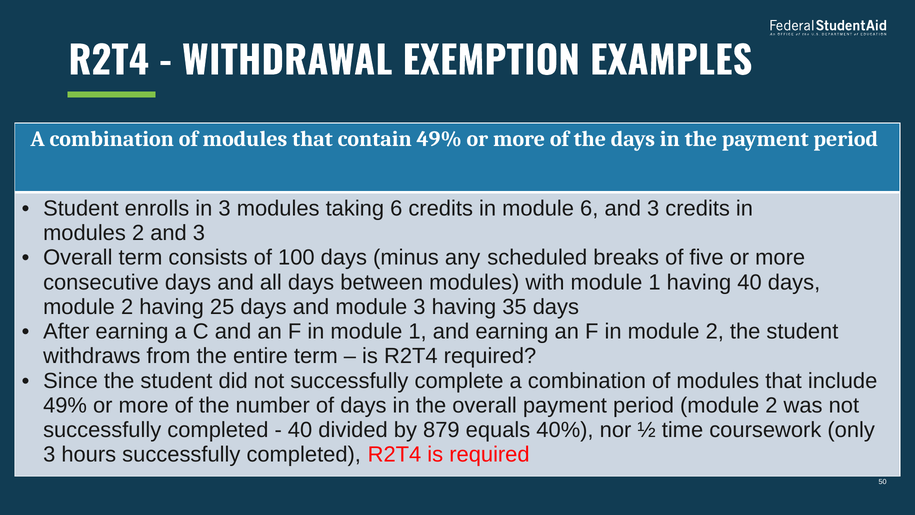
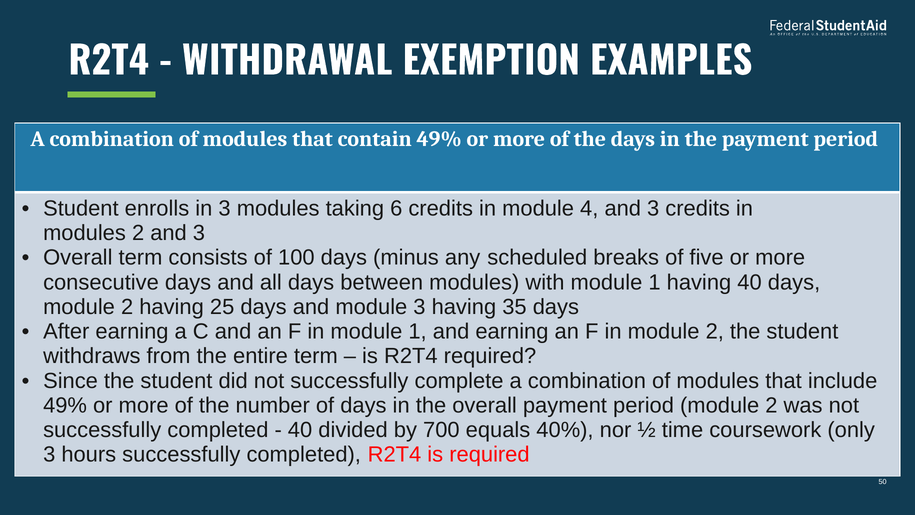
module 6: 6 -> 4 (589, 208)
879: 879 -> 700 (441, 430)
